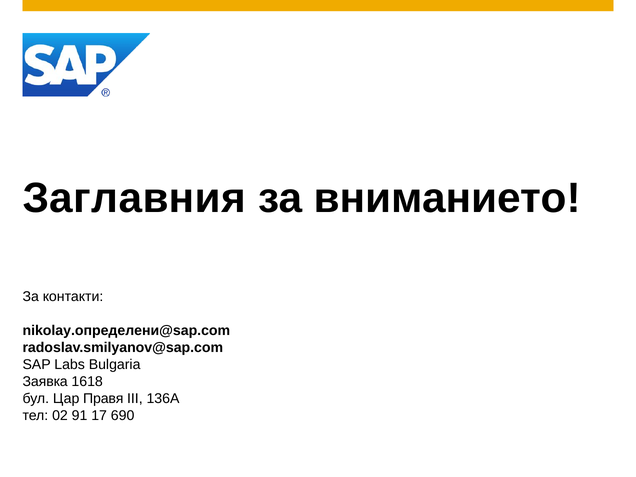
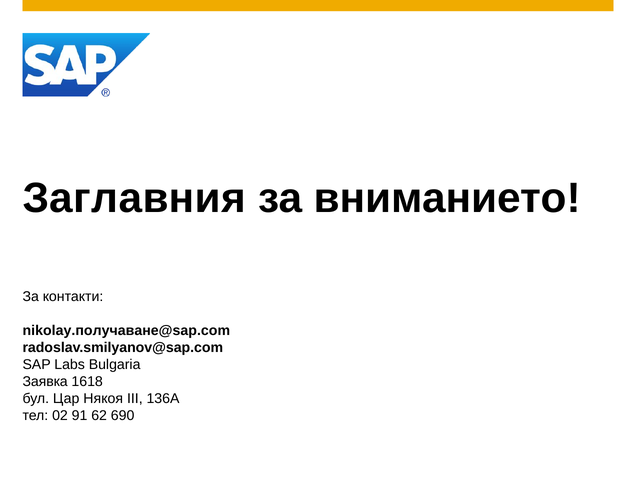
nikolay.определени@sap.com: nikolay.определени@sap.com -> nikolay.получаване@sap.com (126, 331)
Правя: Правя -> Някоя (103, 399)
17: 17 -> 62 (99, 416)
